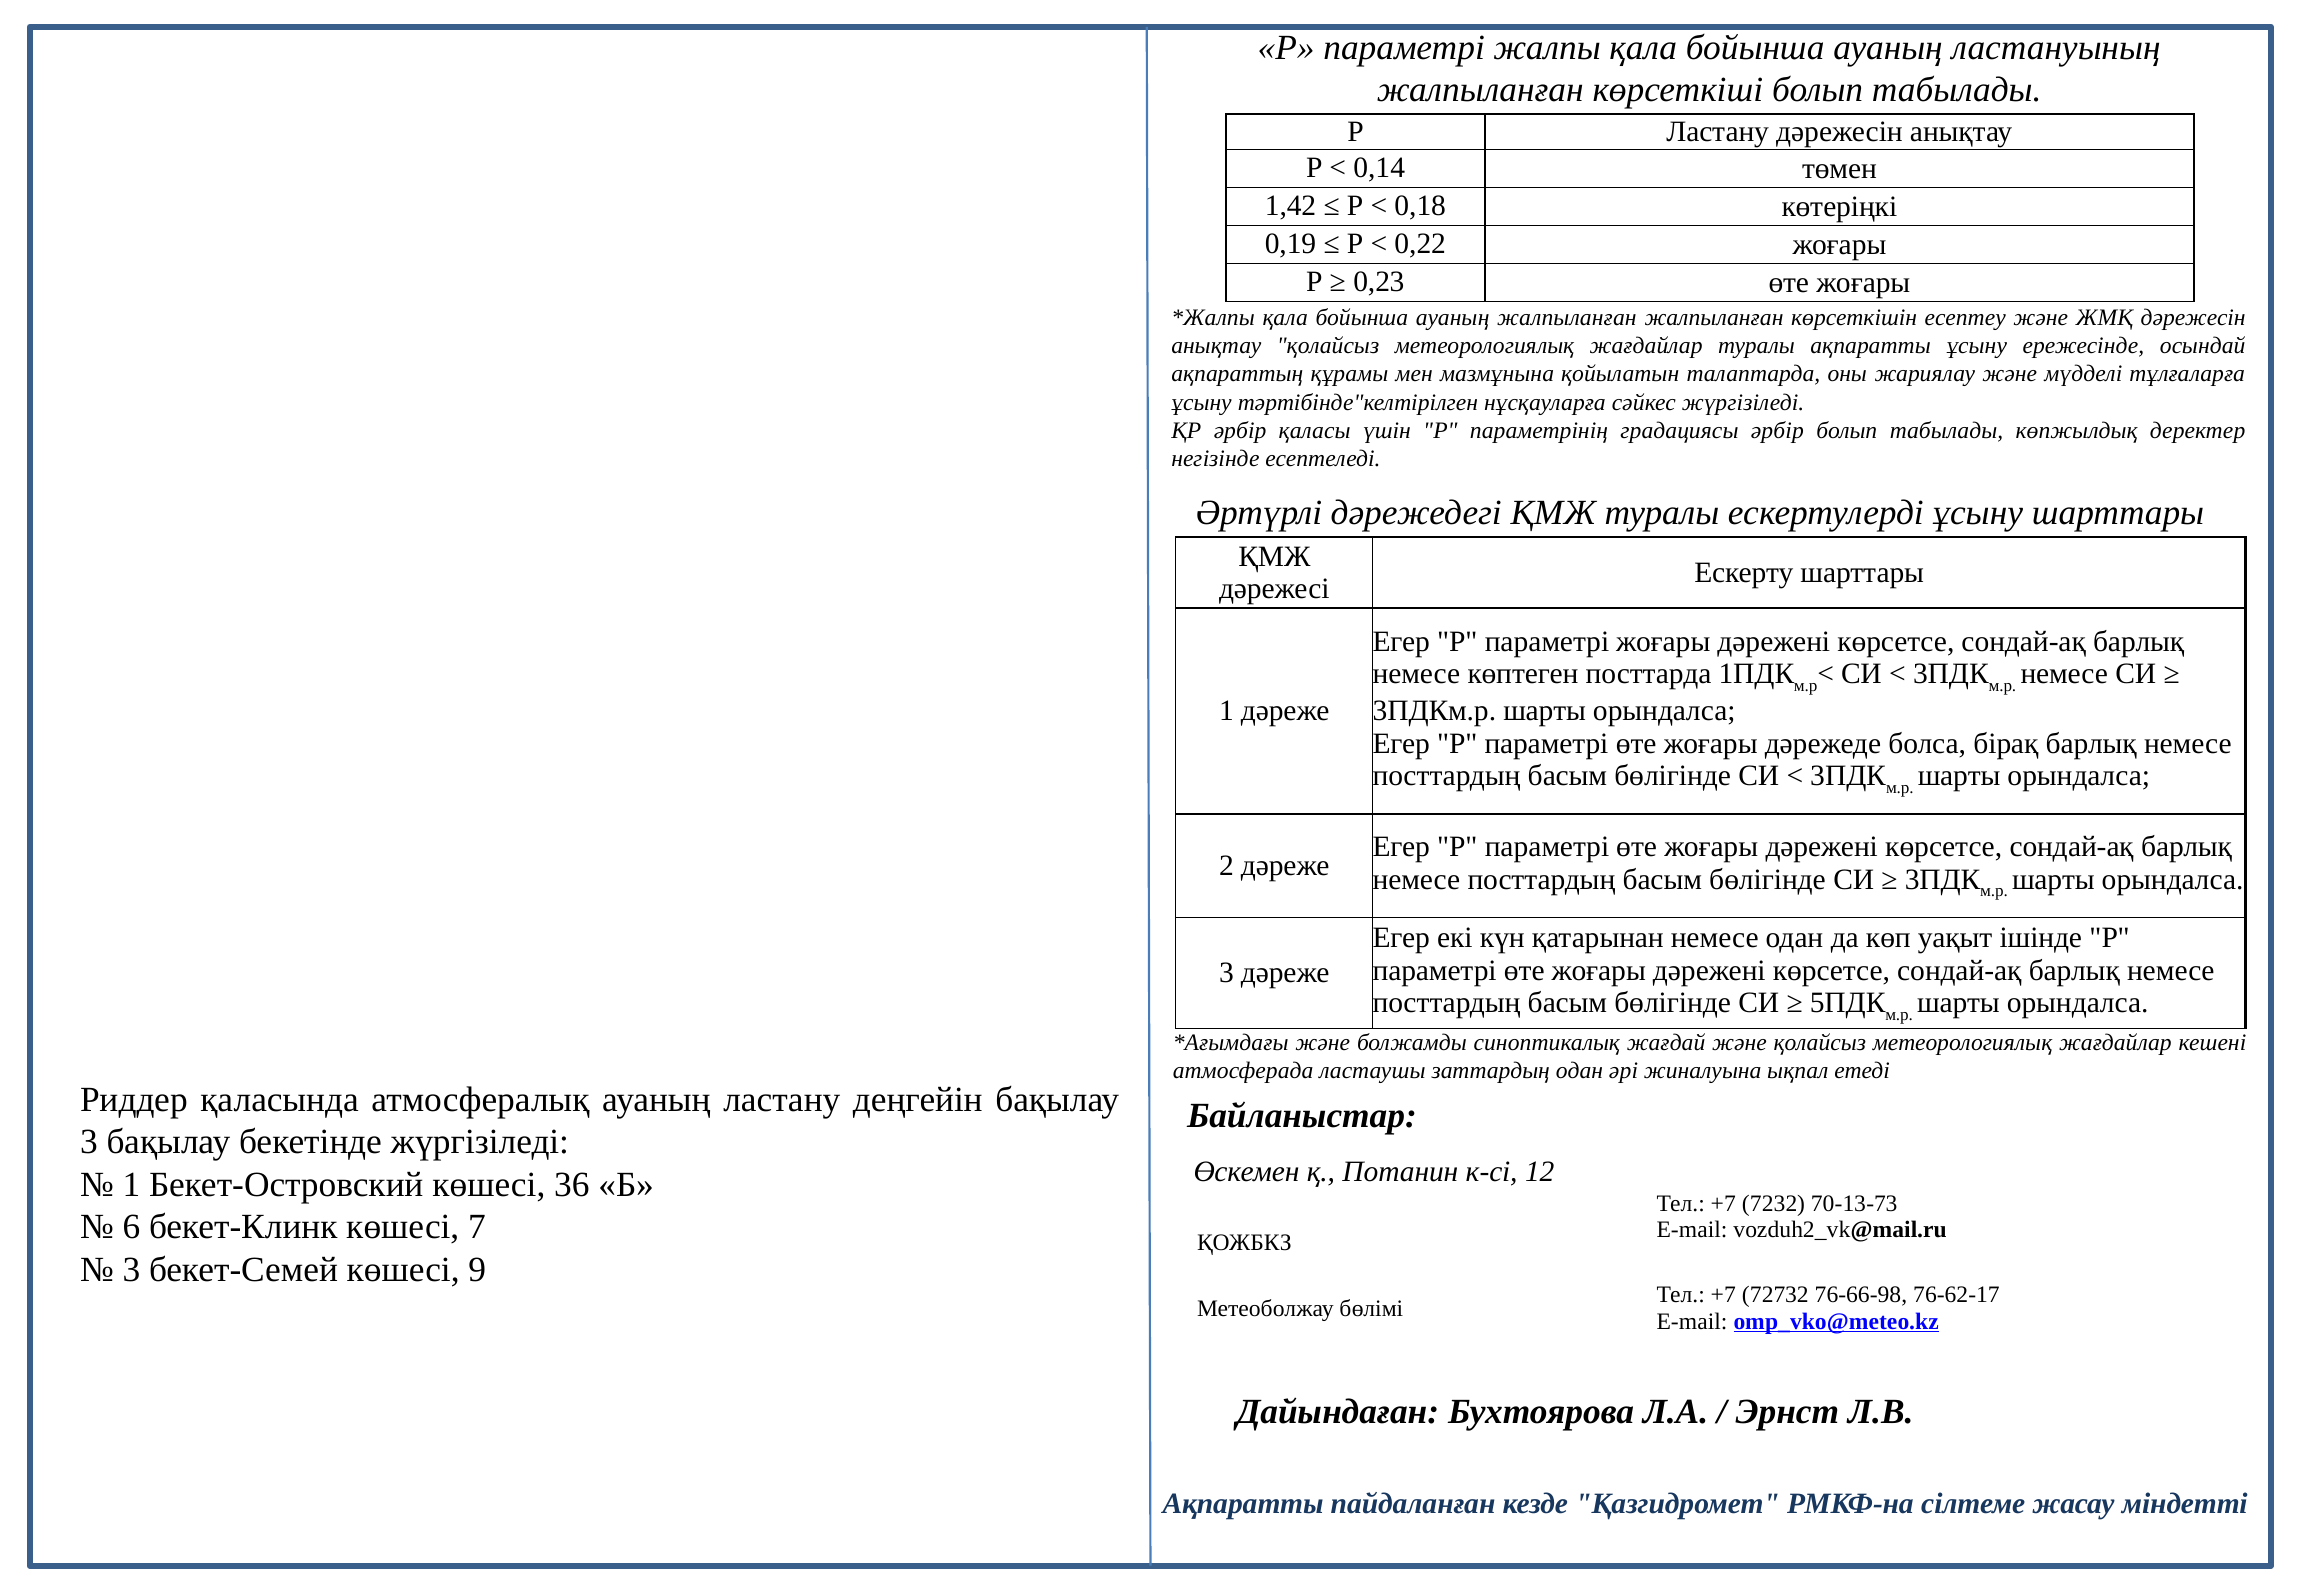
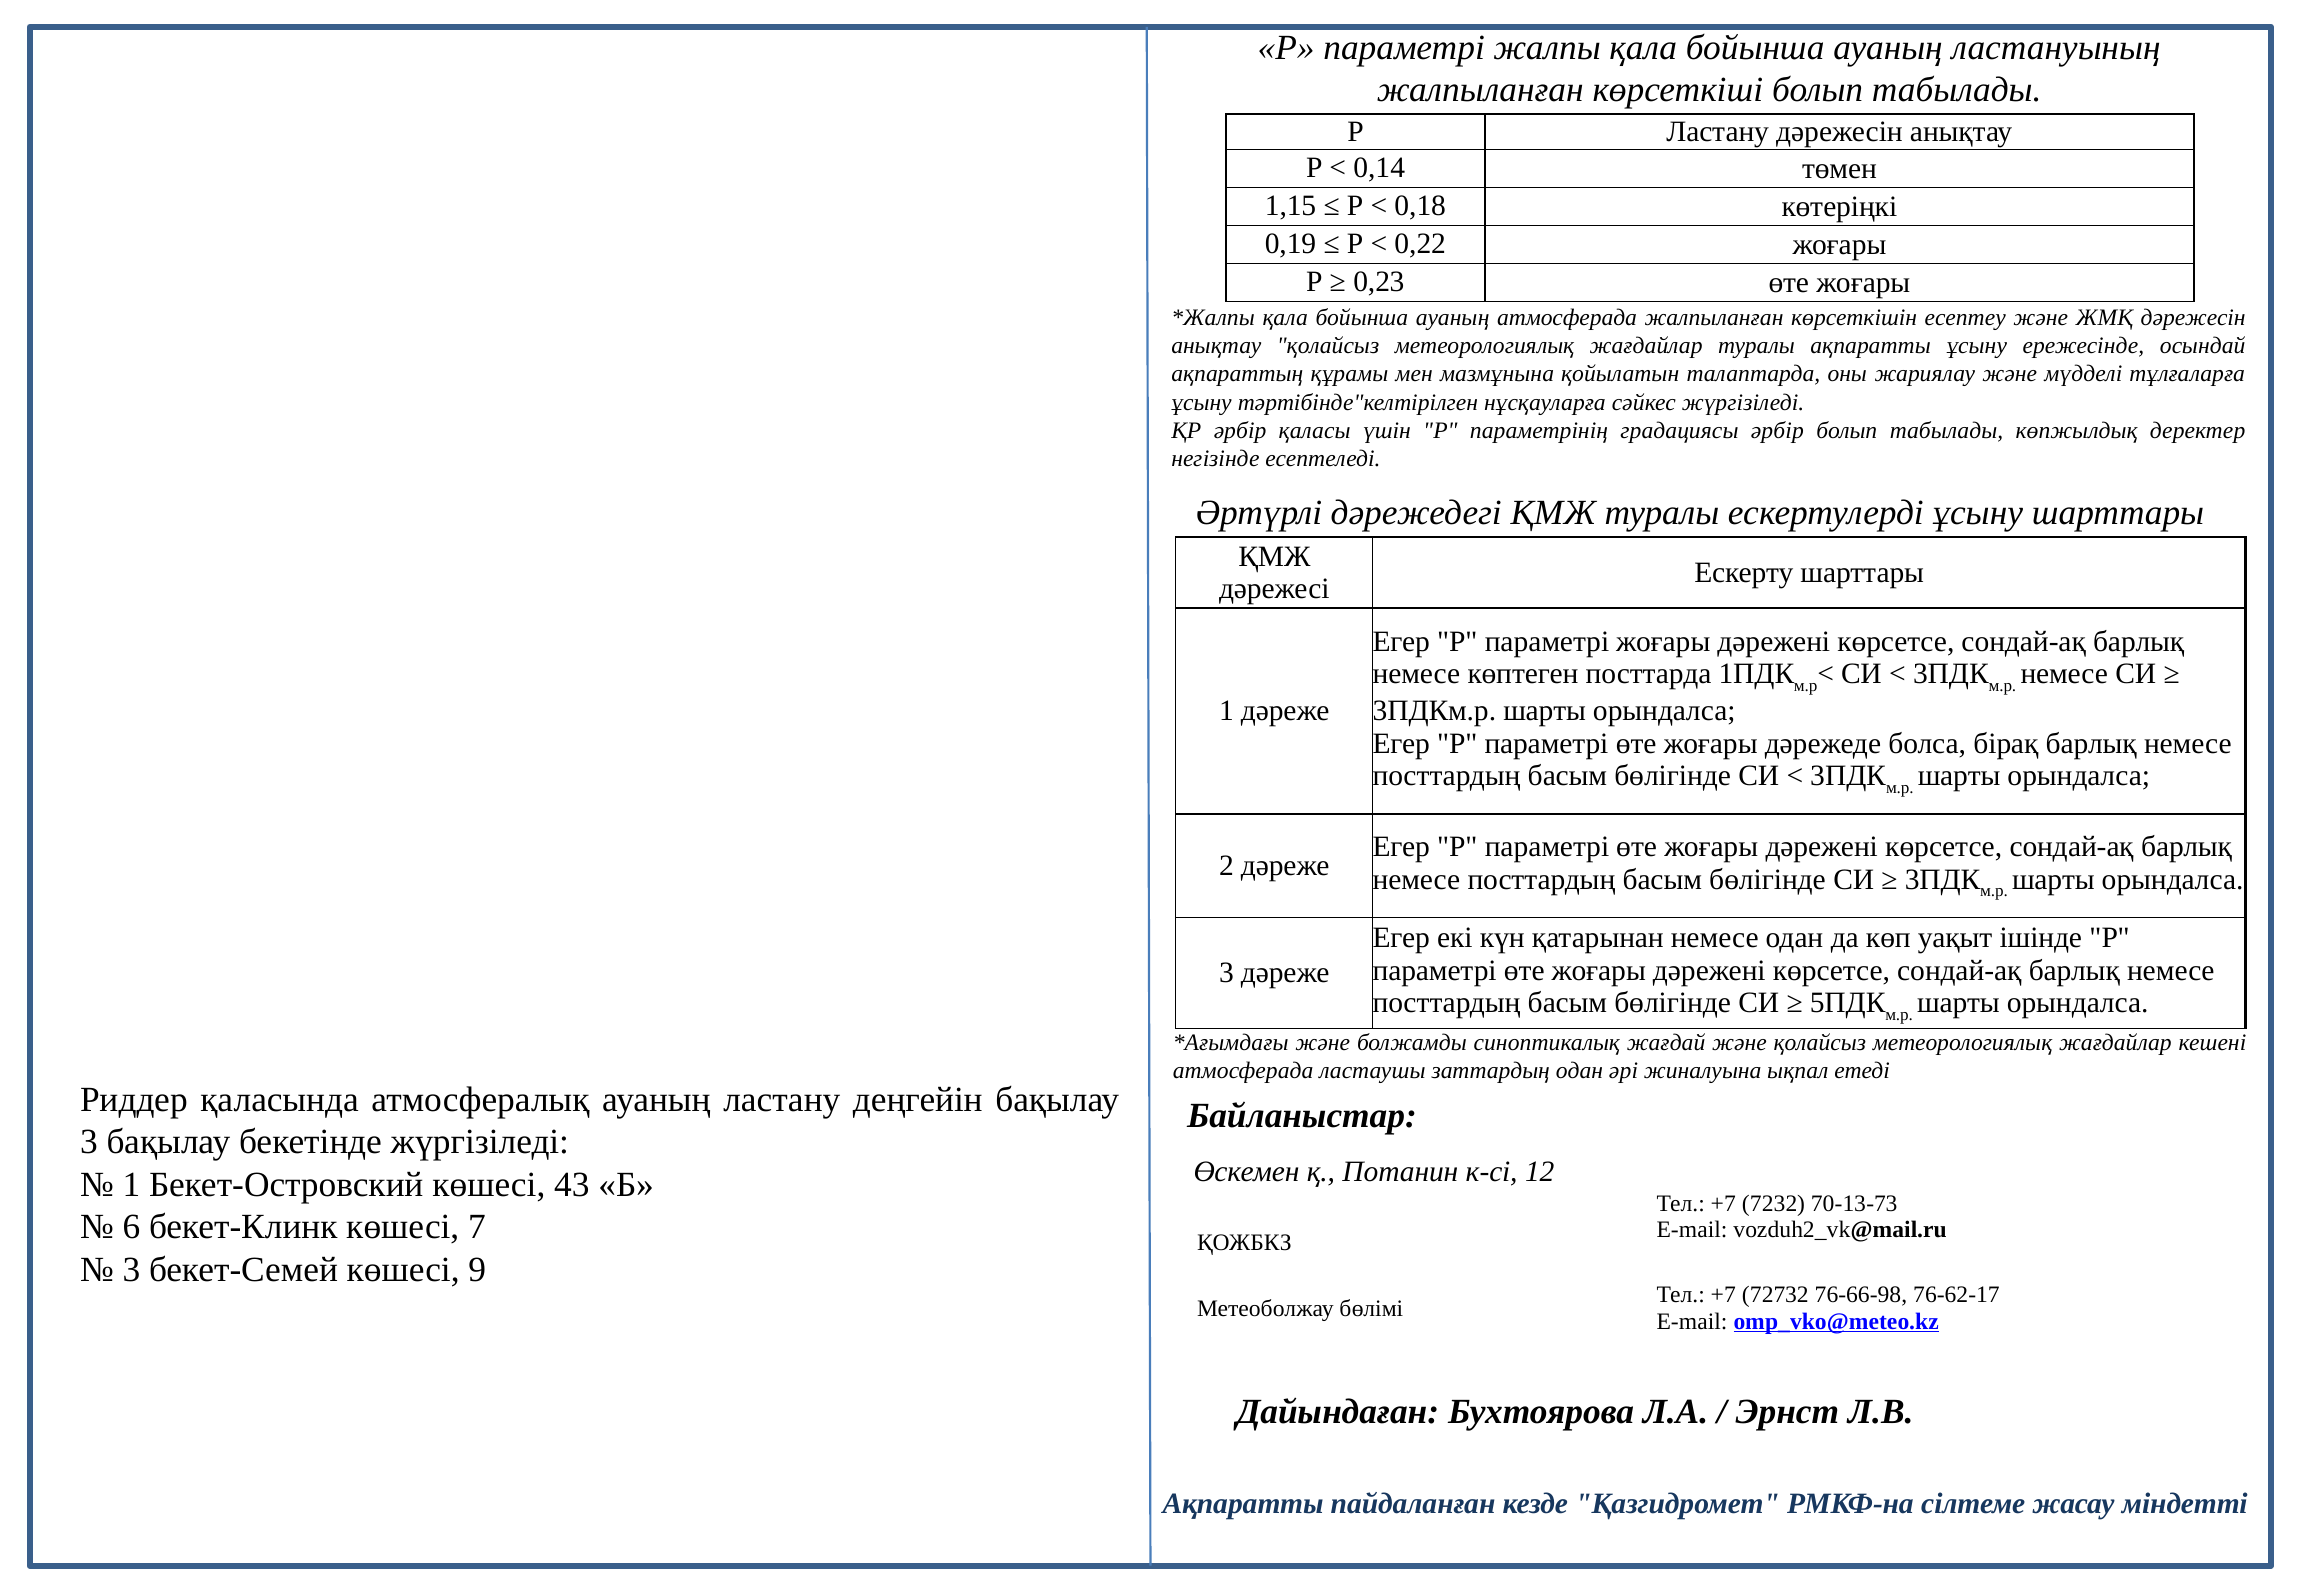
1,42: 1,42 -> 1,15 (1291, 206)
ауаның жалпыланған: жалпыланған -> атмосферада (1567, 318)
36: 36 -> 43 (572, 1185)
